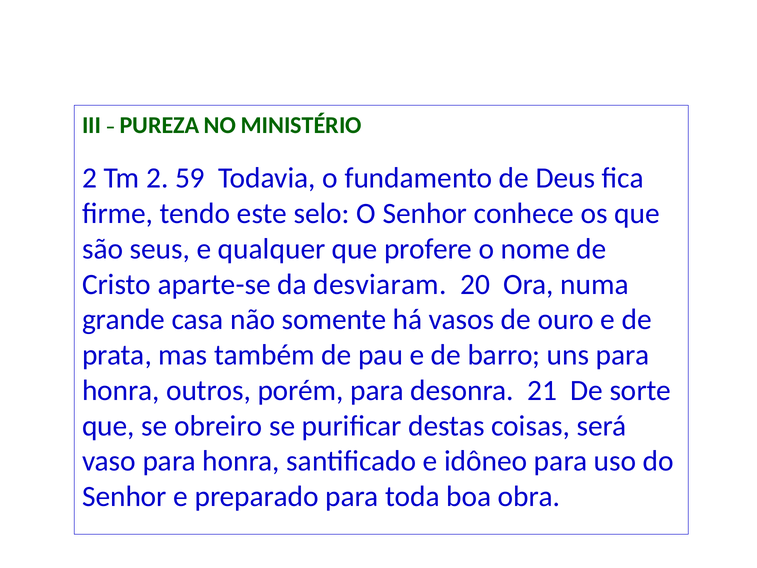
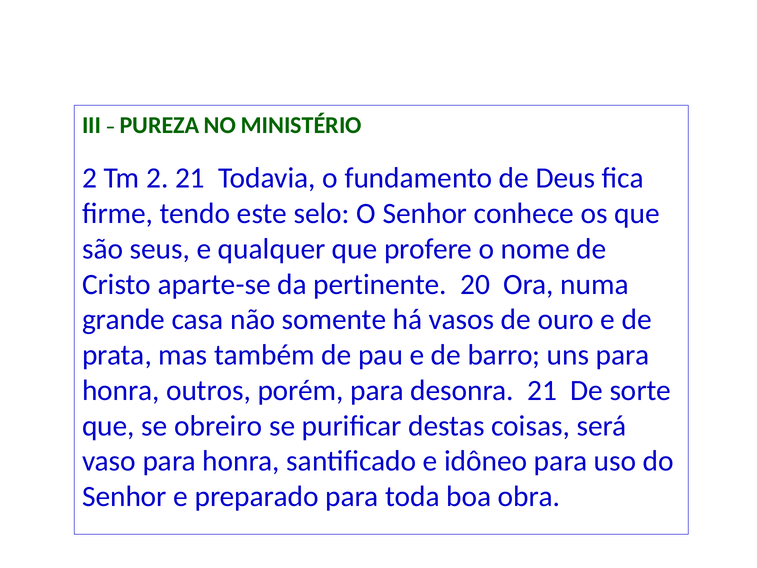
2 59: 59 -> 21 (190, 178)
desviaram: desviaram -> pertinente (380, 284)
